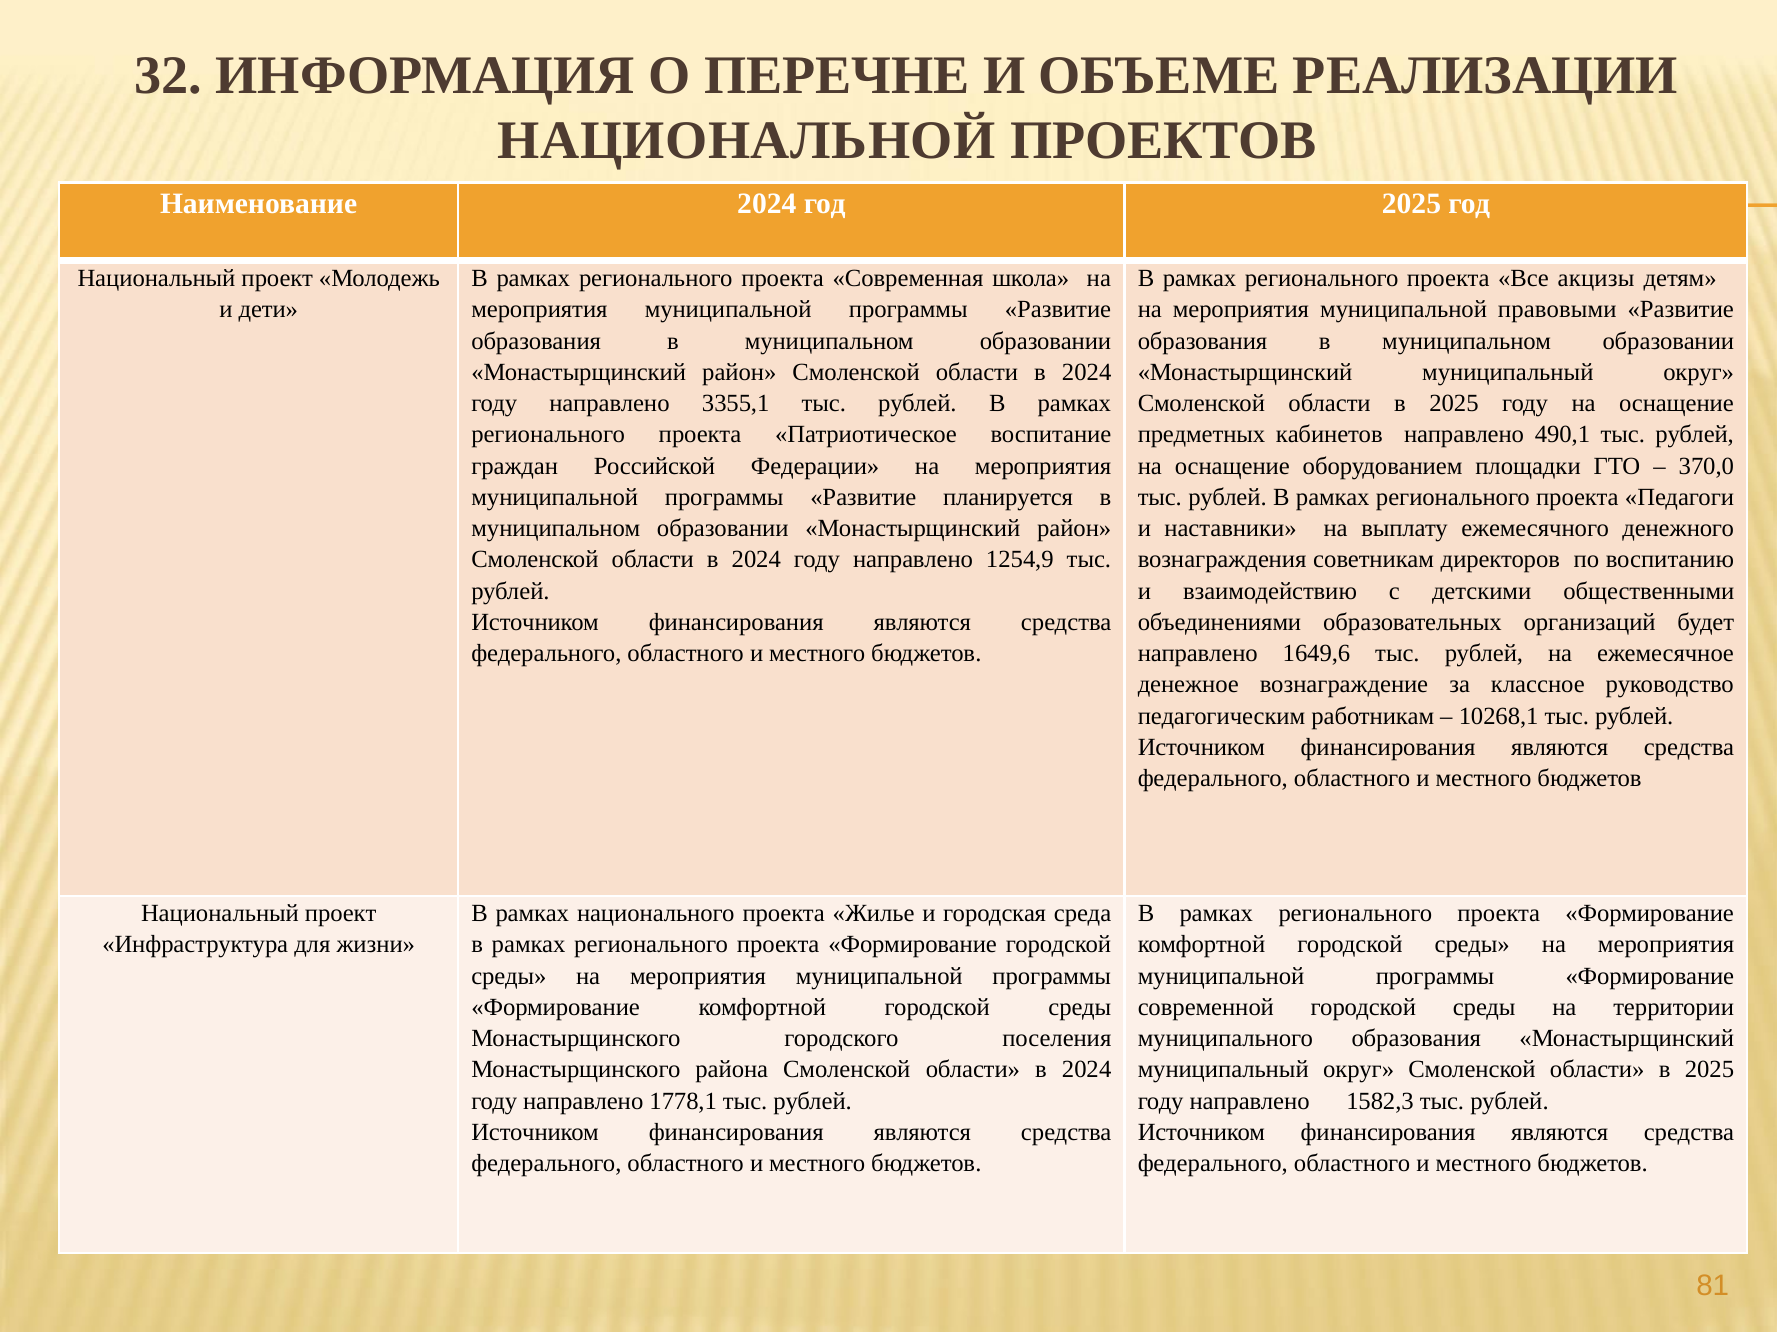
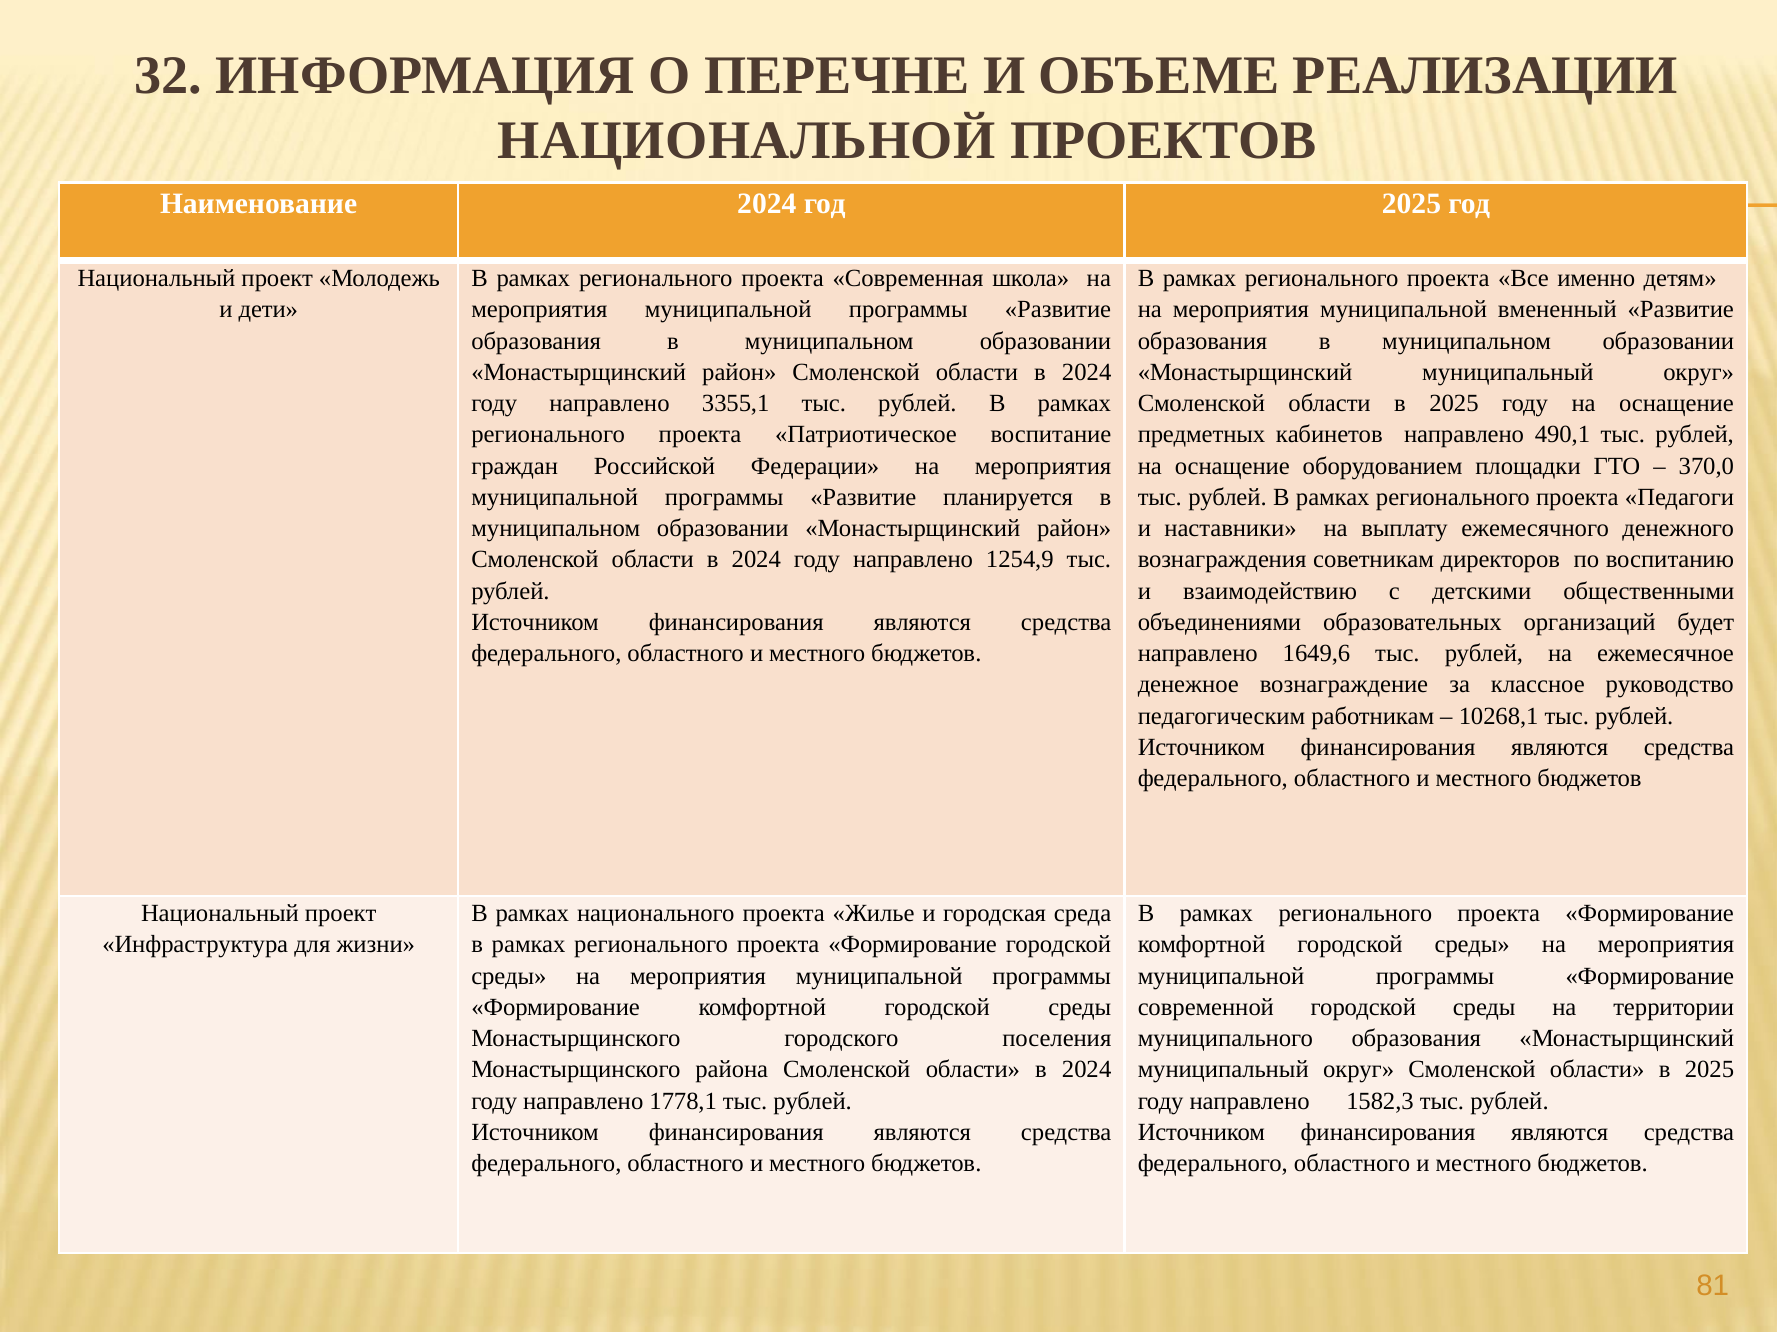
акцизы: акцизы -> именно (1596, 279)
правовыми: правовыми -> вмененный (1557, 310)
